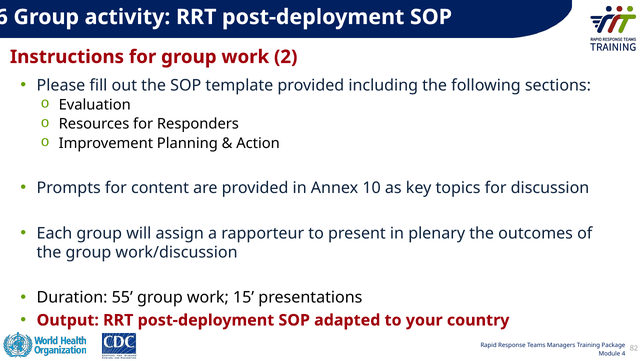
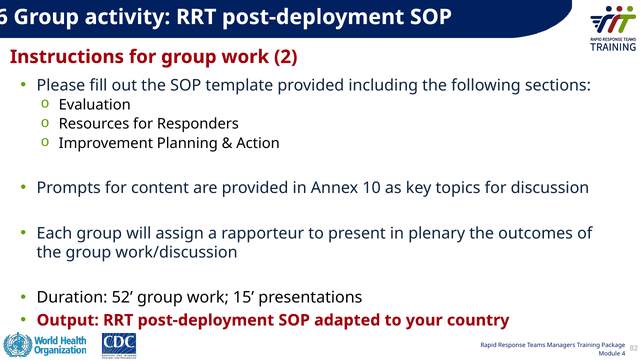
55: 55 -> 52 (122, 298)
